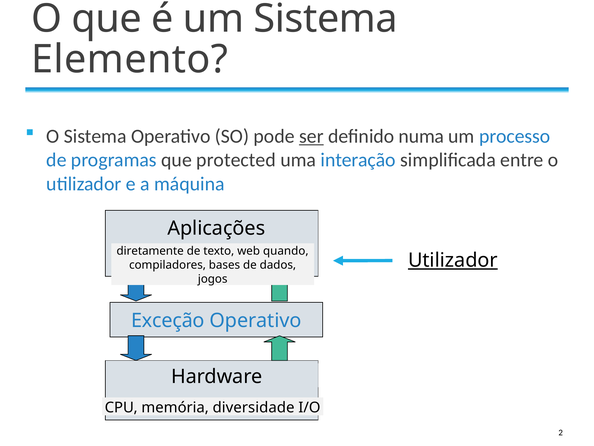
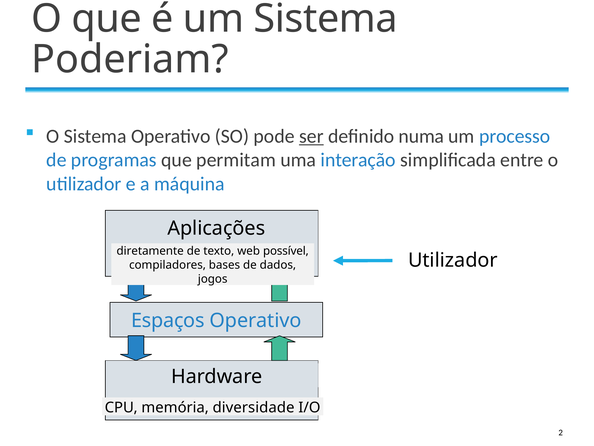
Elemento: Elemento -> Poderiam (130, 59)
protected: protected -> permitam (236, 160)
quando: quando -> possível (286, 251)
Utilizador underline: present -> none (453, 260)
Exceção: Exceção -> Espaços (168, 320)
